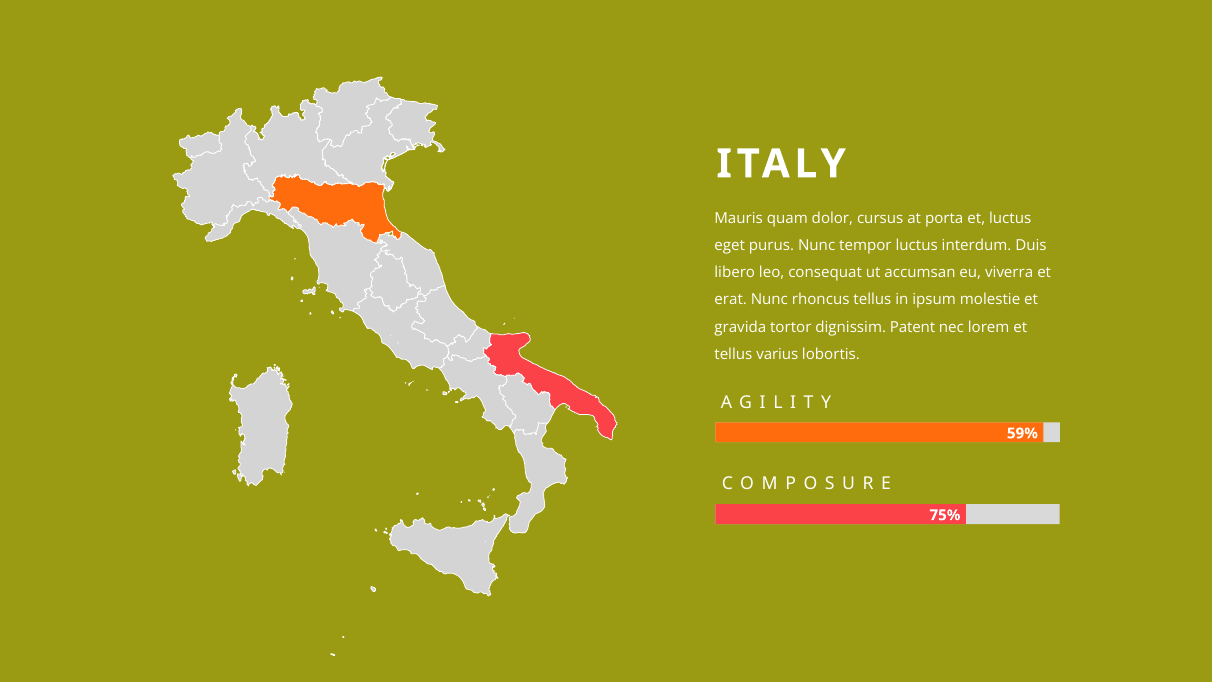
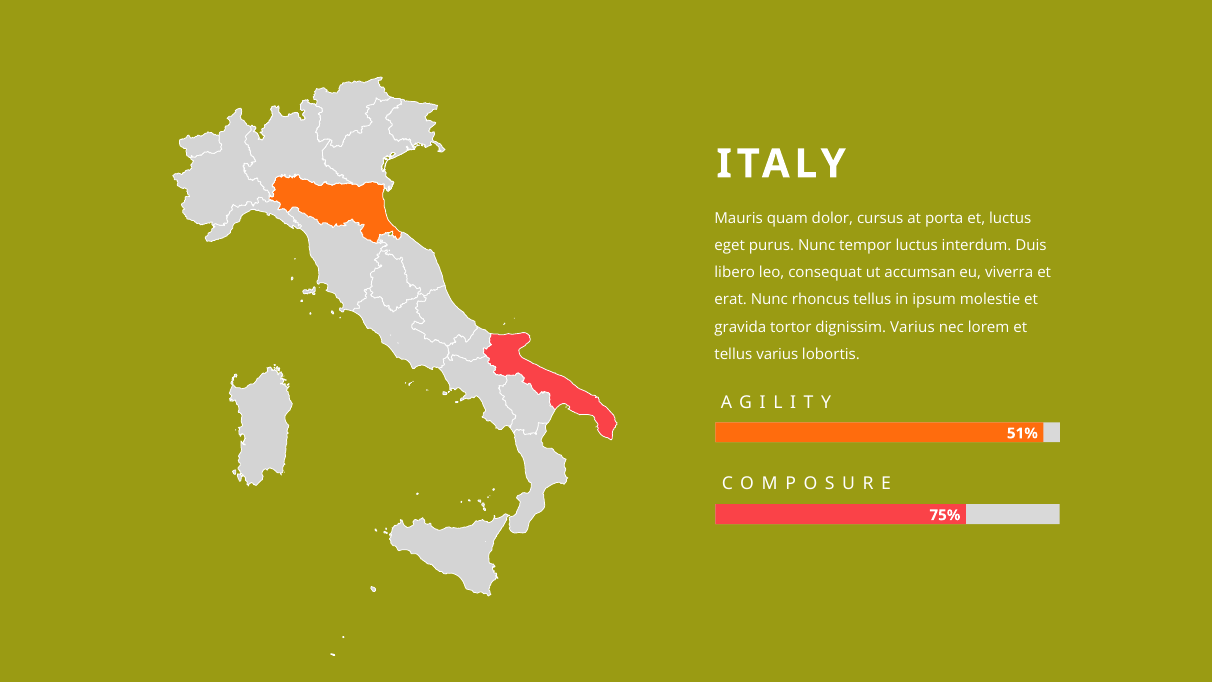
dignissim Patent: Patent -> Varius (912, 327)
59%: 59% -> 51% (1022, 433)
